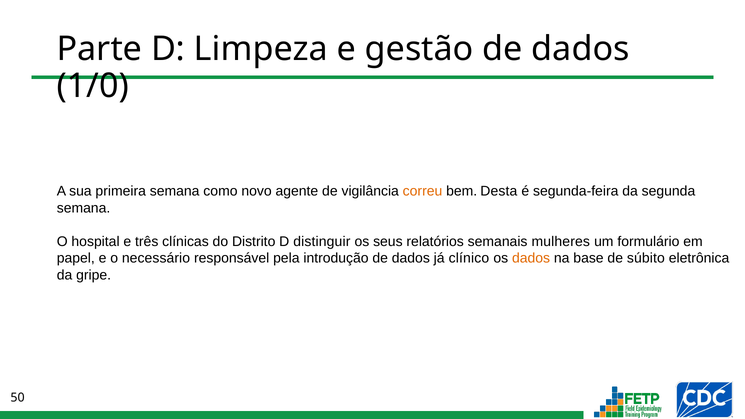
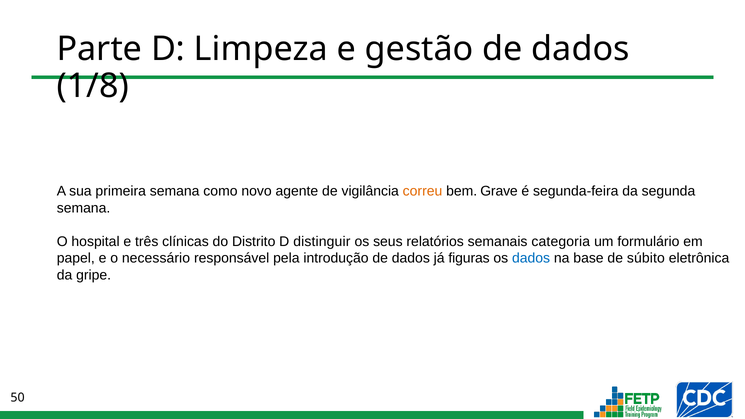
1/0: 1/0 -> 1/8 (93, 86)
Desta: Desta -> Grave (499, 191)
mulheres: mulheres -> categoria (561, 241)
clínico: clínico -> figuras (469, 258)
dados colour: orange -> blue (531, 258)
